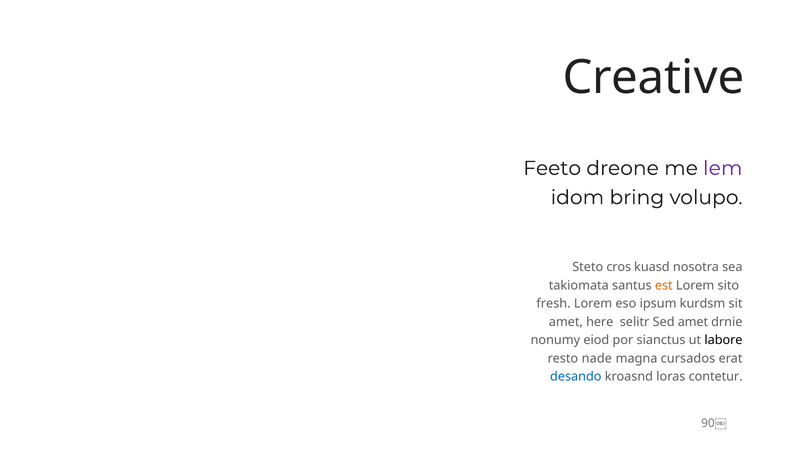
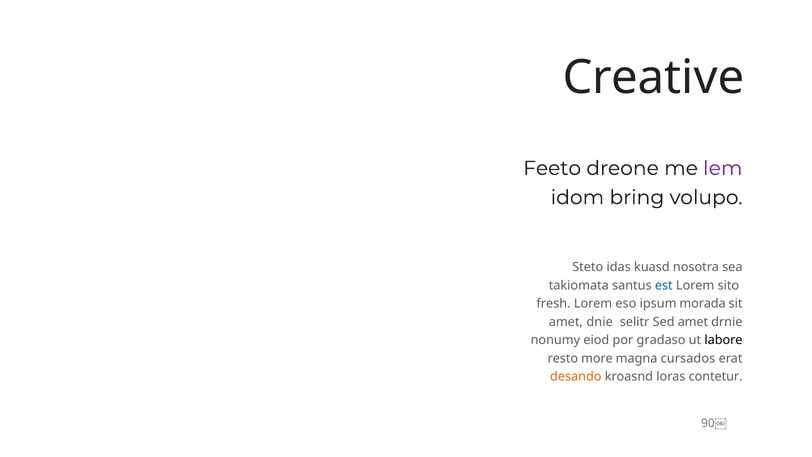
cros: cros -> idas (619, 267)
est colour: orange -> blue (664, 285)
kurdsm: kurdsm -> morada (703, 304)
here: here -> dnie (600, 322)
sianctus: sianctus -> gradaso (661, 340)
nade: nade -> more (597, 358)
desando colour: blue -> orange (576, 377)
